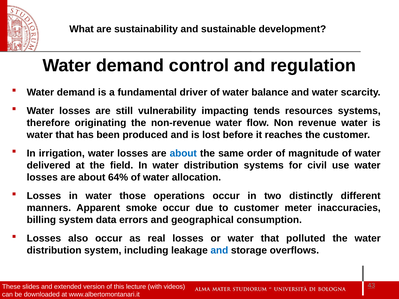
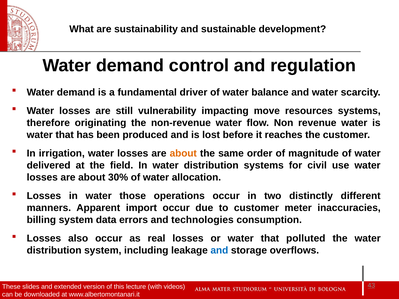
tends: tends -> move (267, 111)
about colour: blue -> orange (183, 153)
64%: 64% -> 30% (118, 177)
smoke: smoke -> import (141, 208)
geographical: geographical -> technologies (202, 220)
